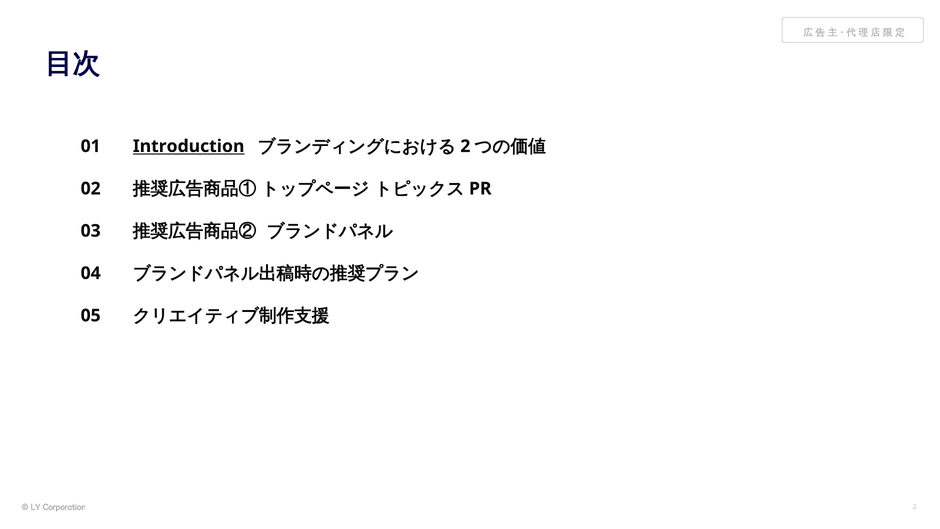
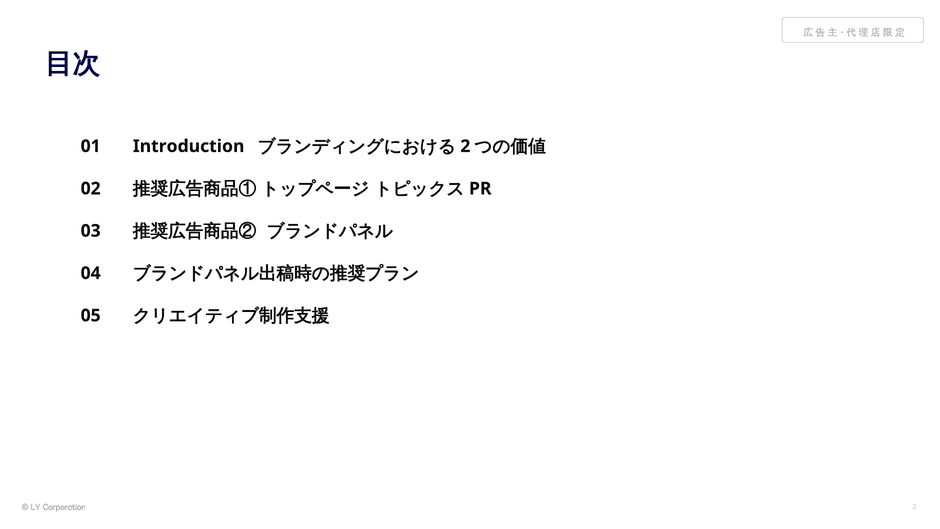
Introduction underline: present -> none (189, 146)
